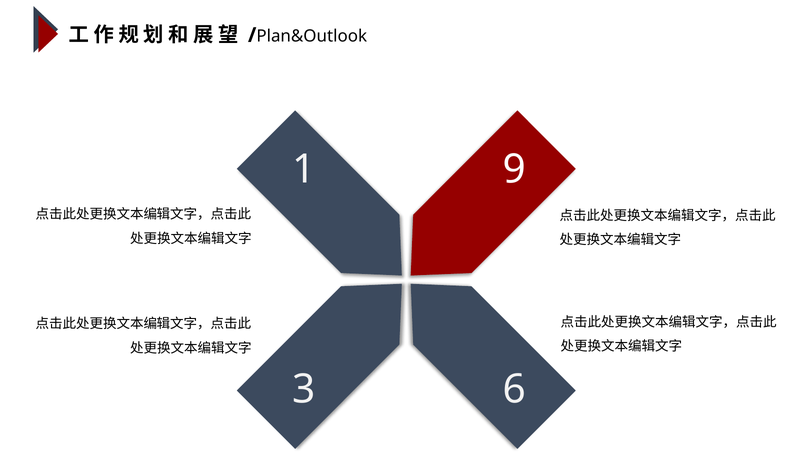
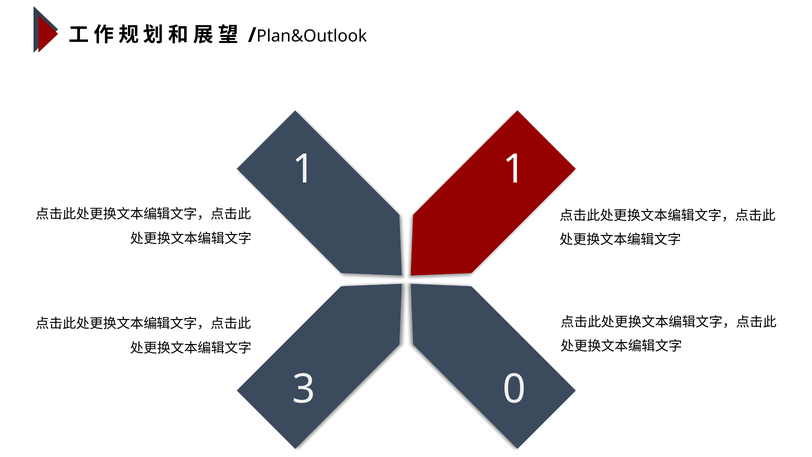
1 9: 9 -> 1 (514, 169)
6: 6 -> 0 (514, 389)
